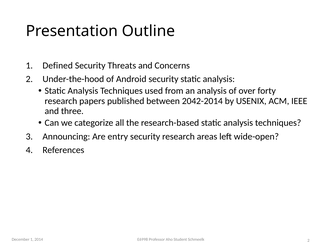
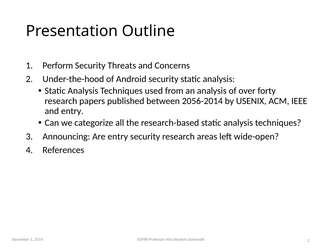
Defined: Defined -> Perform (58, 65)
2042-2014: 2042-2014 -> 2056-2014 (202, 101)
and three: three -> entry (72, 111)
